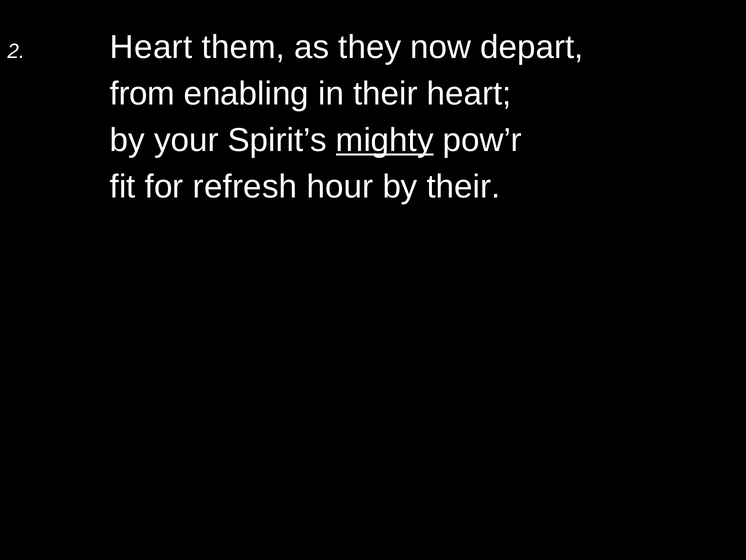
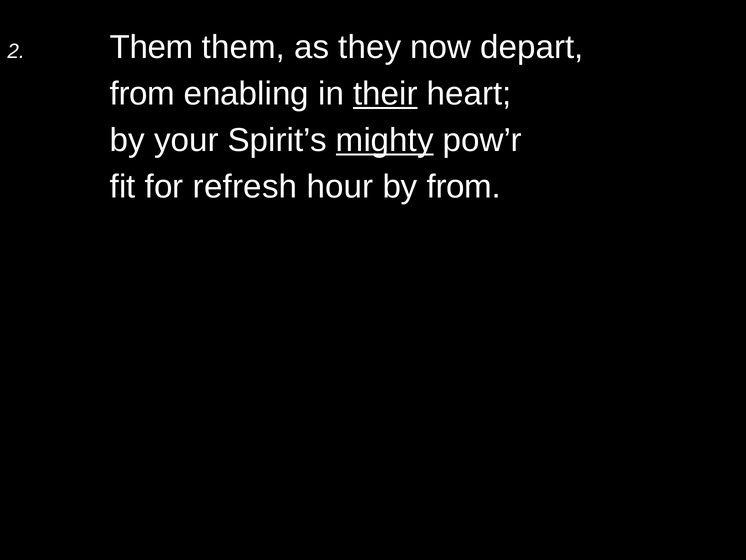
2 Heart: Heart -> Them (151, 47)
their underline: none -> present (385, 94)
by their: their -> from (464, 186)
